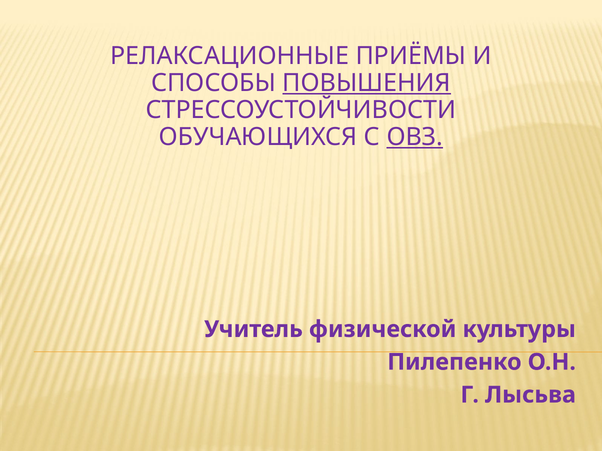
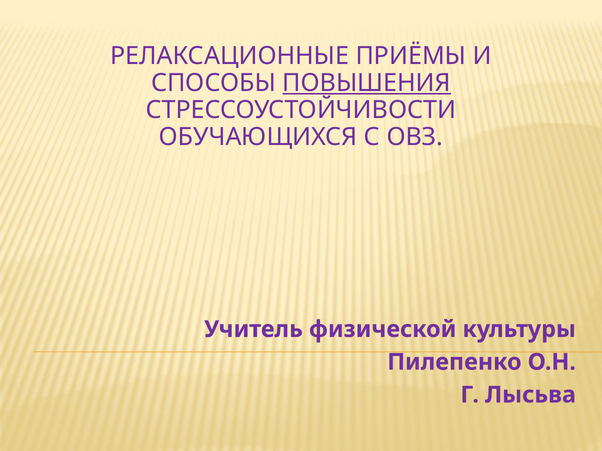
ОВЗ underline: present -> none (415, 137)
